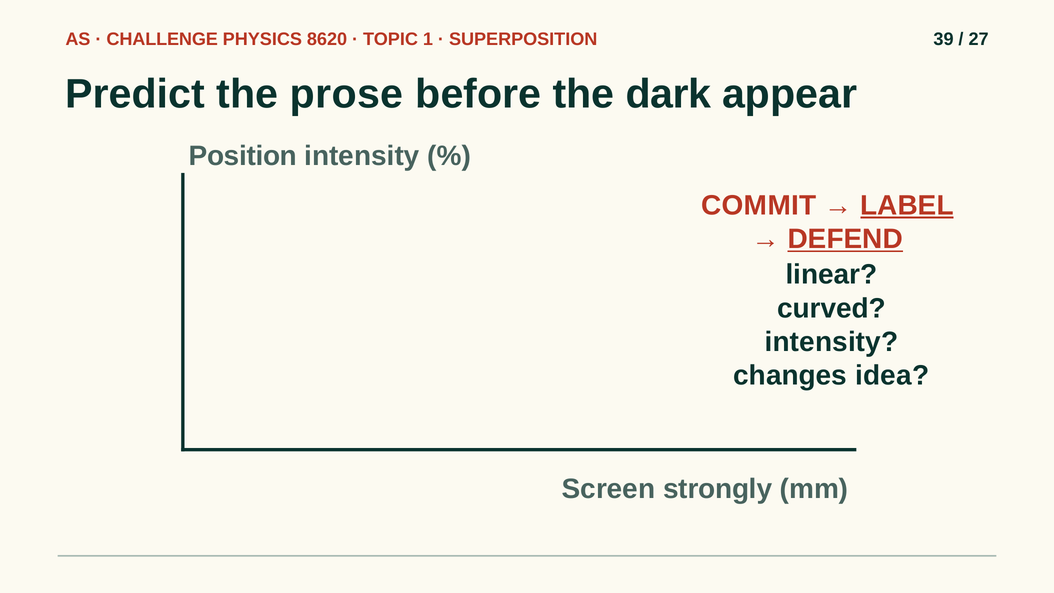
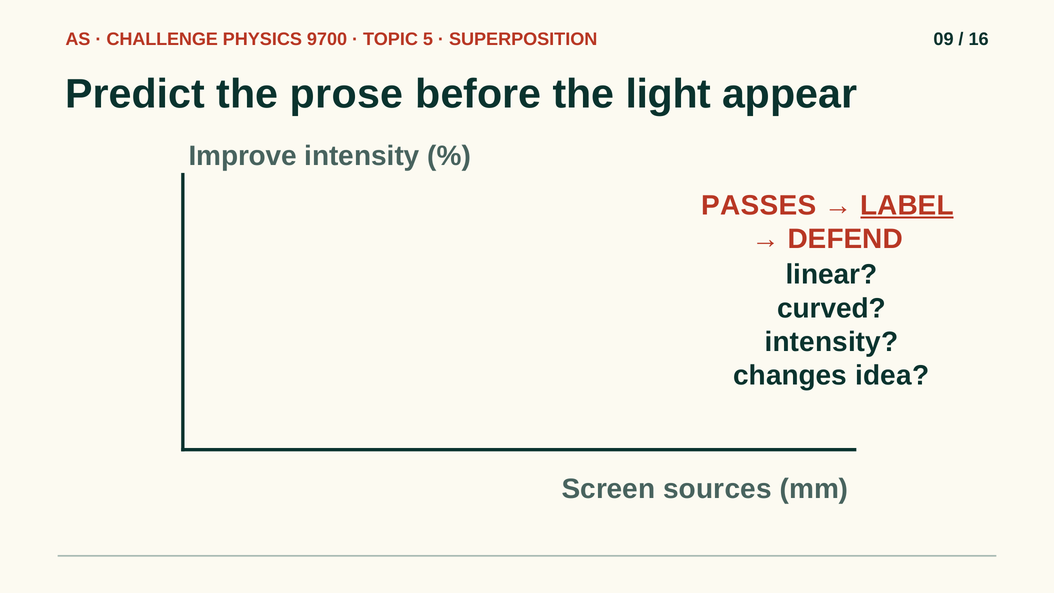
8620: 8620 -> 9700 (327, 39)
1: 1 -> 5 (428, 39)
39: 39 -> 09 (944, 39)
27: 27 -> 16 (979, 39)
dark: dark -> light (668, 94)
Position: Position -> Improve (243, 156)
COMMIT: COMMIT -> PASSES (759, 205)
DEFEND underline: present -> none (845, 239)
strongly: strongly -> sources (717, 489)
